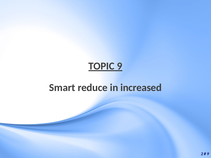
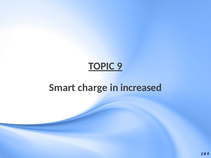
reduce: reduce -> charge (93, 88)
